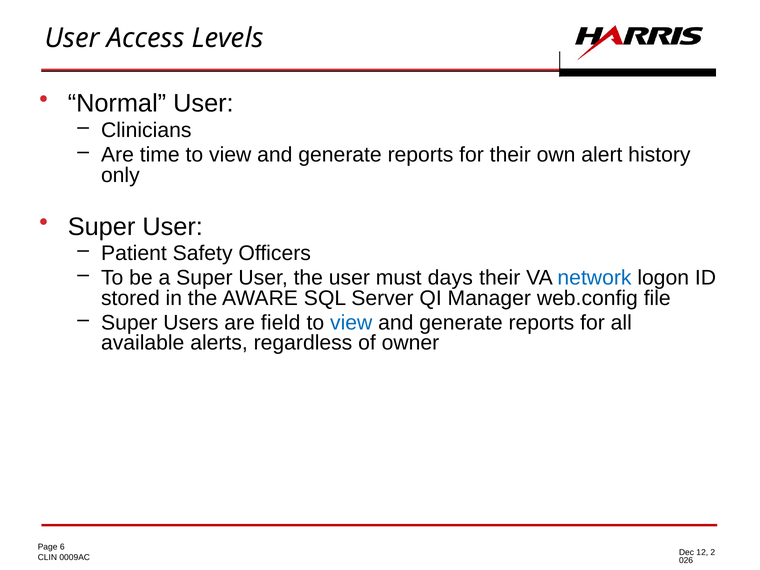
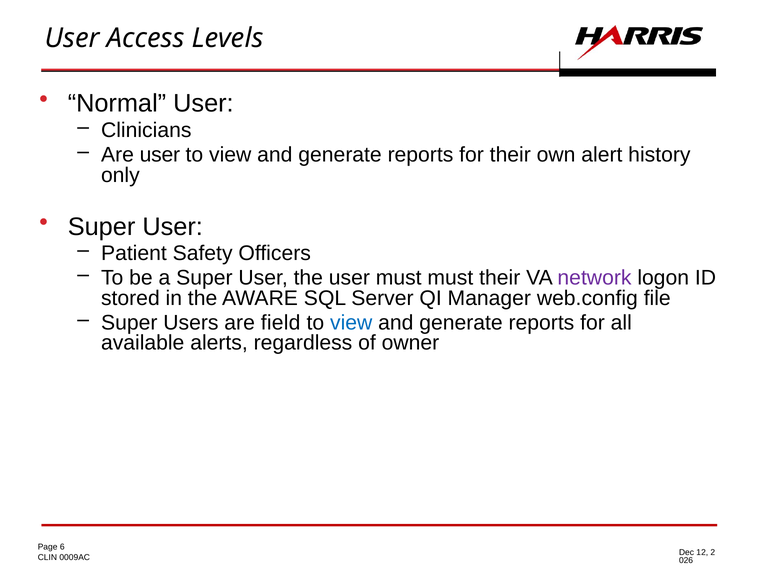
Are time: time -> user (160, 155)
must days: days -> must (450, 278)
network colour: blue -> purple (594, 278)
